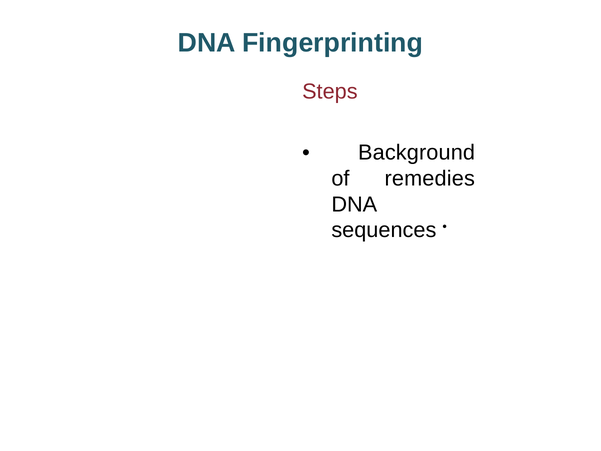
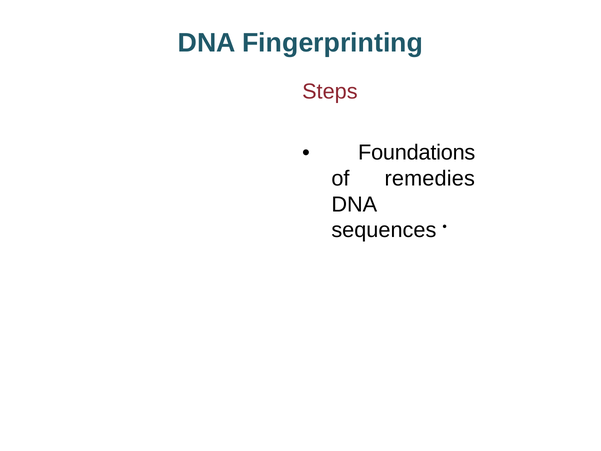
Background: Background -> Foundations (417, 153)
